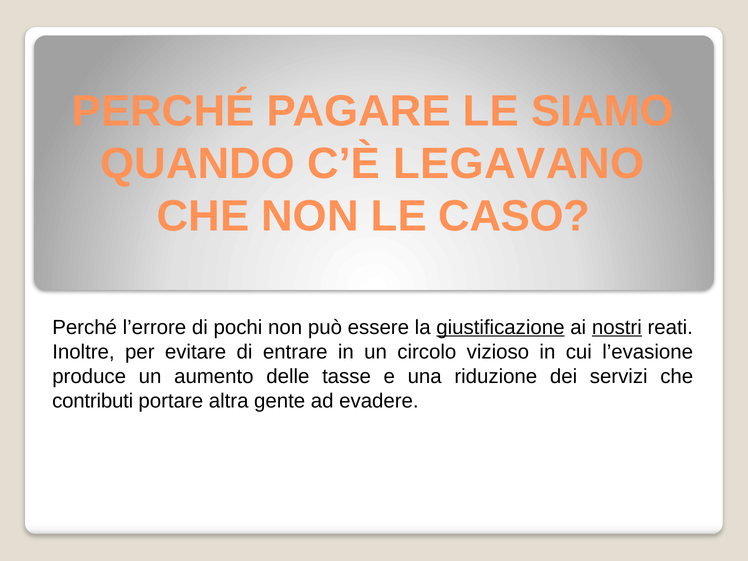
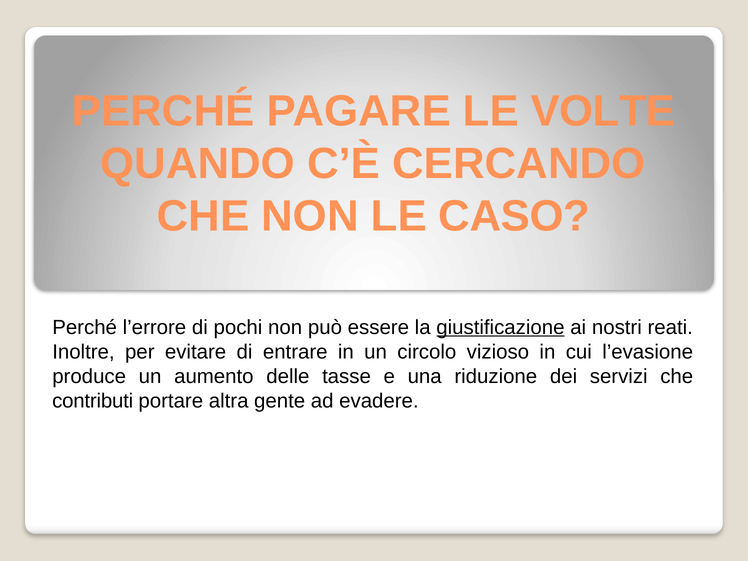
SIAMO: SIAMO -> VOLTE (603, 111)
LEGAVANO: LEGAVANO -> CERCANDO (519, 164)
nostri underline: present -> none (617, 327)
